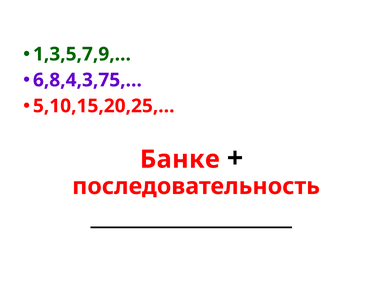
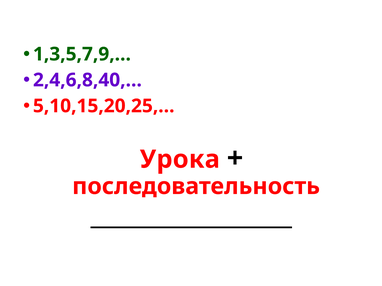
6,8,4,3,75,…: 6,8,4,3,75,… -> 2,4,6,8,40,… (87, 80)
Банке: Банке -> Урока (180, 160)
